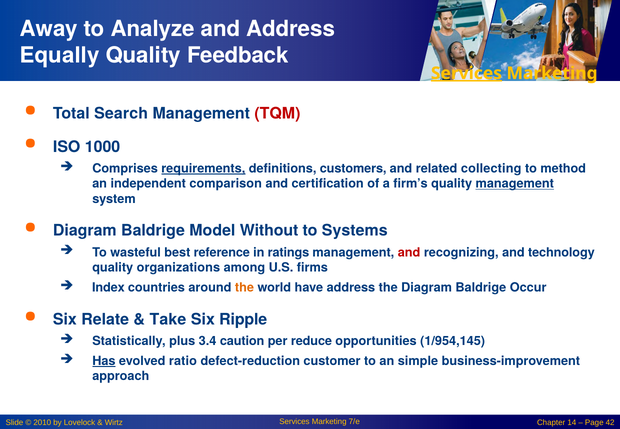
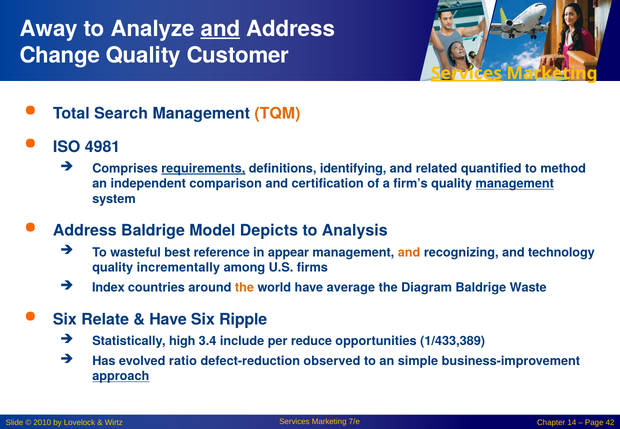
and underline: none -> present (220, 29)
Equally: Equally -> Change (60, 55)
Feedback: Feedback -> Customer (238, 55)
TQM colour: red -> orange (277, 114)
1000: 1000 -> 4981 (103, 147)
customers: customers -> identifying (353, 169)
collecting: collecting -> quantified (491, 169)
Diagram: Diagram -> Address (85, 231)
Without: Without -> Depicts (269, 231)
Systems: Systems -> Analysis (355, 231)
ratings: ratings -> appear (288, 253)
and colour: red -> orange (409, 253)
organizations: organizations -> incrementally (178, 268)
have address: address -> average (351, 288)
Occur: Occur -> Waste (528, 288)
Take: Take -> Have (168, 320)
plus: plus -> high (182, 341)
caution: caution -> include (242, 341)
1/954,145: 1/954,145 -> 1/433,389 (453, 341)
Has underline: present -> none (104, 361)
customer: customer -> observed (332, 361)
approach underline: none -> present (121, 377)
